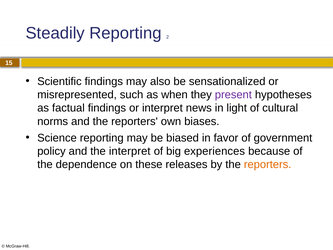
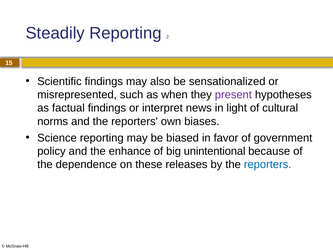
the interpret: interpret -> enhance (130, 151)
experiences: experiences -> unintentional (215, 151)
reporters colour: orange -> blue (268, 164)
